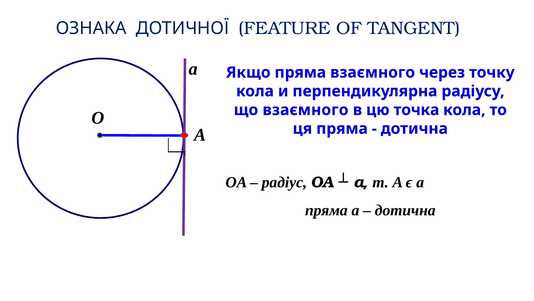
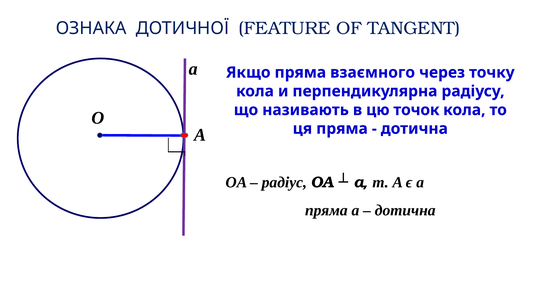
що взаємного: взаємного -> називають (306, 110)
точка: точка -> точок (416, 110)
